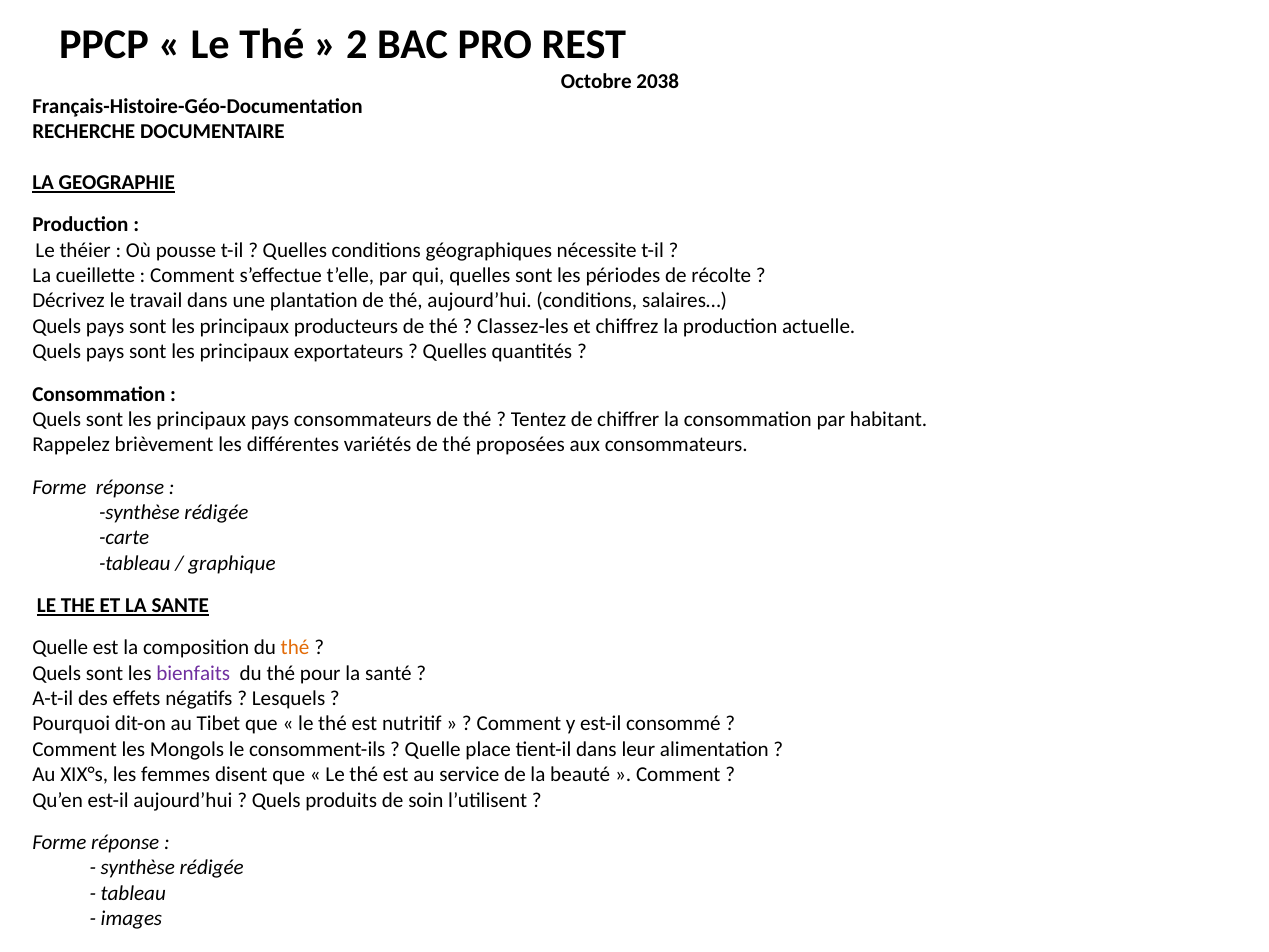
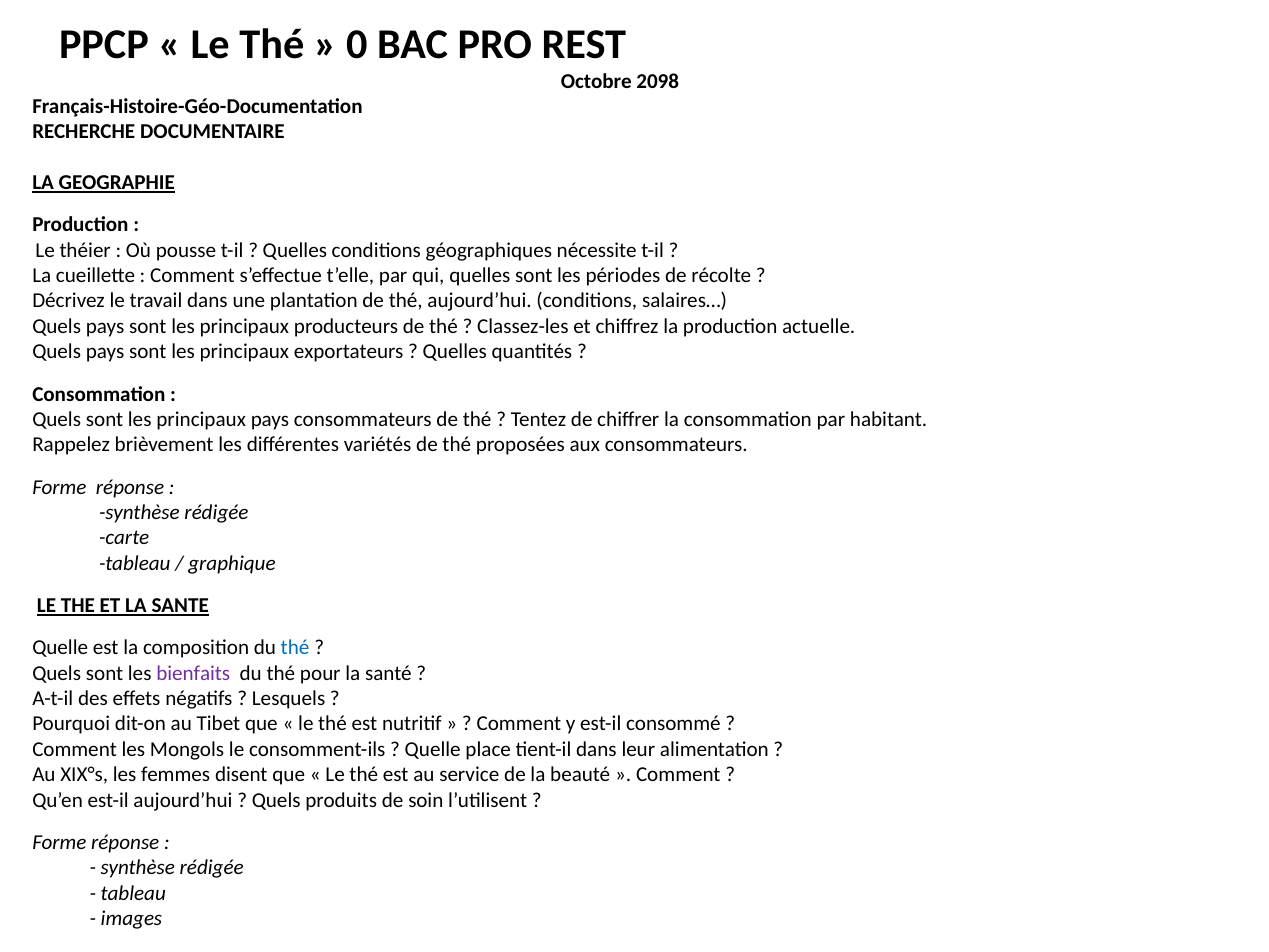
2: 2 -> 0 (357, 44)
2038: 2038 -> 2098 (658, 81)
thé colour: orange -> blue (295, 648)
